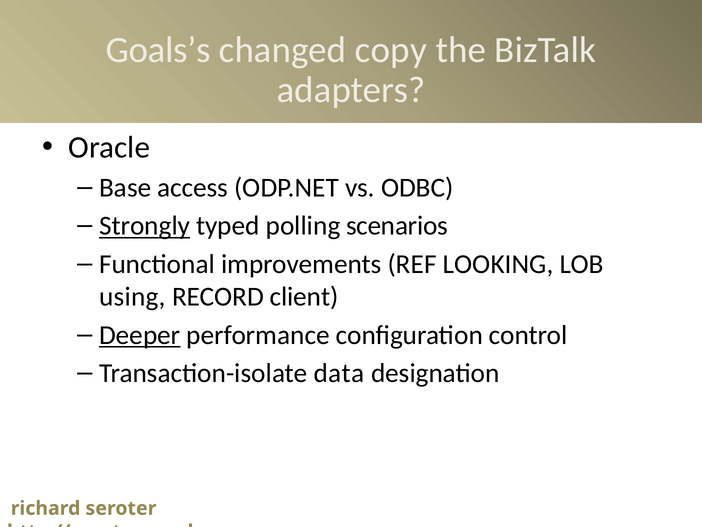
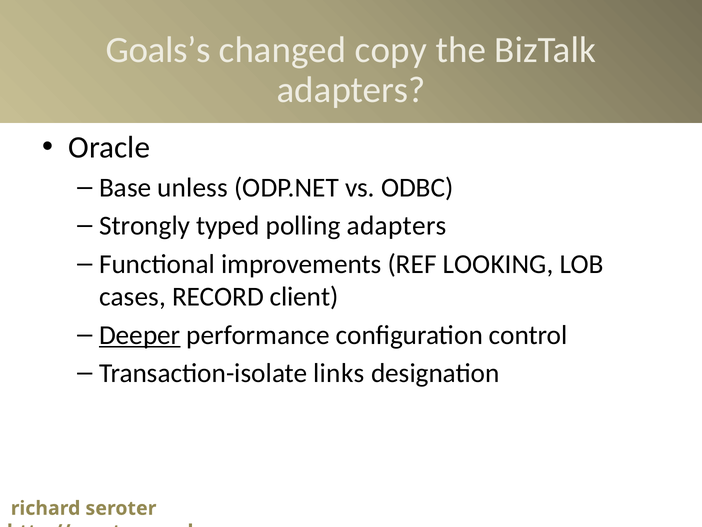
access: access -> unless (193, 188)
Strongly underline: present -> none (145, 226)
polling scenarios: scenarios -> adapters (397, 226)
using: using -> cases (132, 297)
data: data -> links (339, 373)
